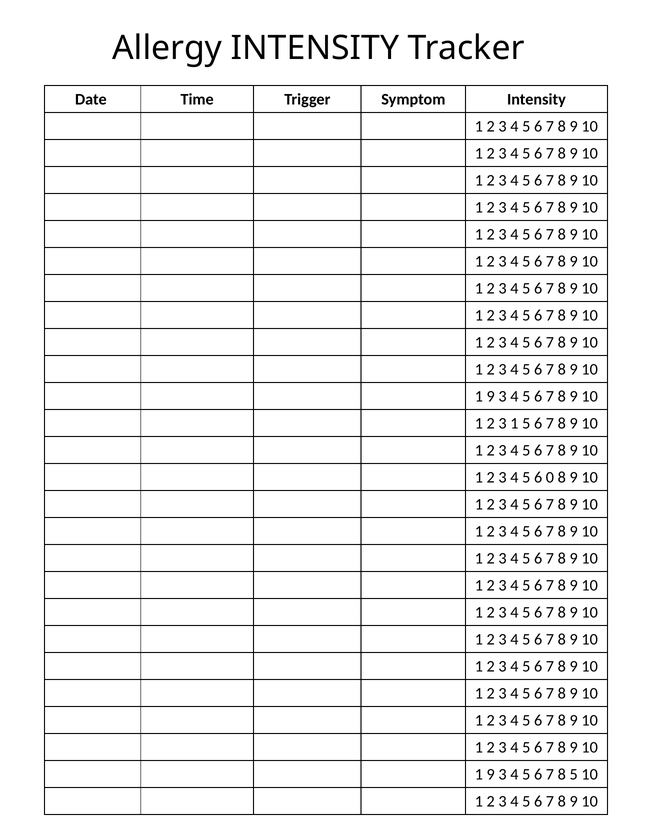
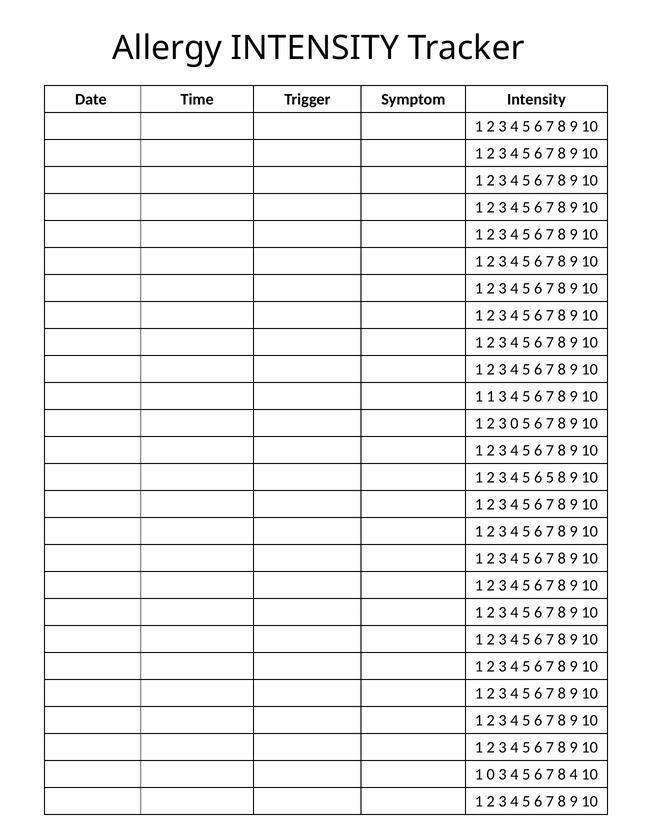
9: 9 -> 1 (491, 397)
3 1: 1 -> 0 (514, 424)
6 0: 0 -> 5 (550, 478)
9: 9 -> 0 (491, 775)
8 5: 5 -> 4 (574, 775)
